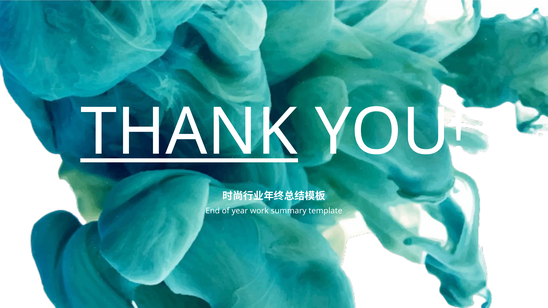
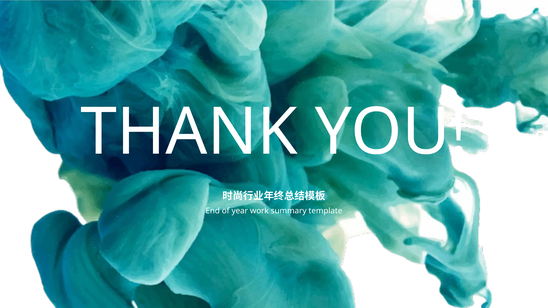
THANK underline: present -> none (189, 132)
